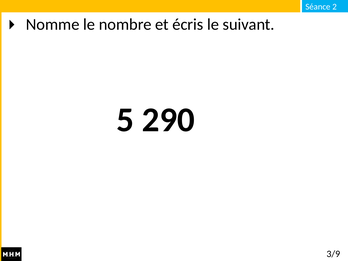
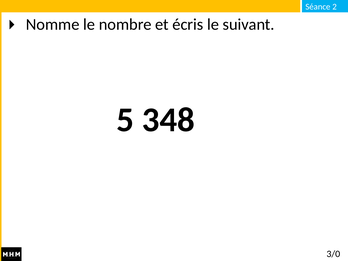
290: 290 -> 348 (168, 120)
3/9: 3/9 -> 3/0 (333, 254)
